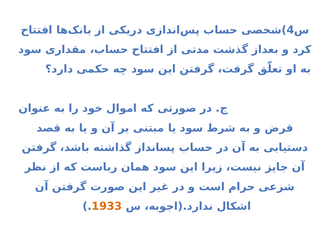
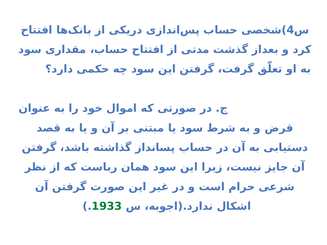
1933 colour: orange -> green (107, 207)
